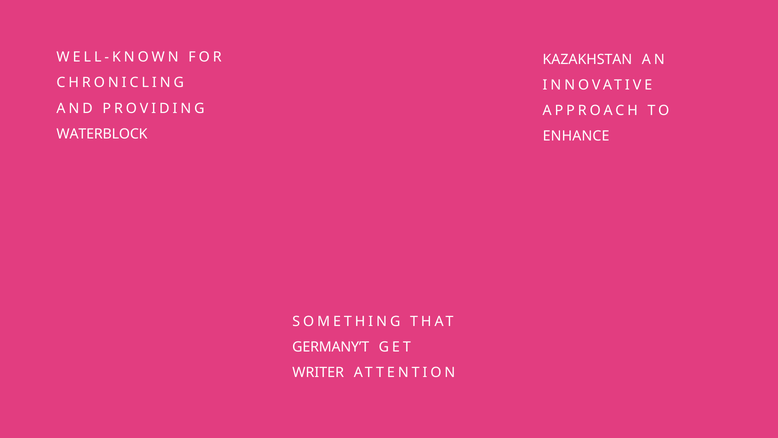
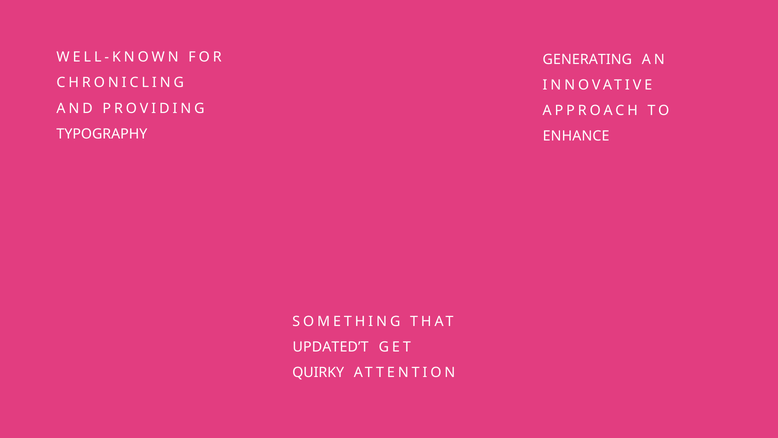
KAZAKHSTAN: KAZAKHSTAN -> GENERATING (587, 59)
WATERBLOCK: WATERBLOCK -> TYPOGRAPHY (102, 134)
GERMANY’T: GERMANY’T -> UPDATED’T (331, 347)
WRITER: WRITER -> QUIRKY (318, 372)
